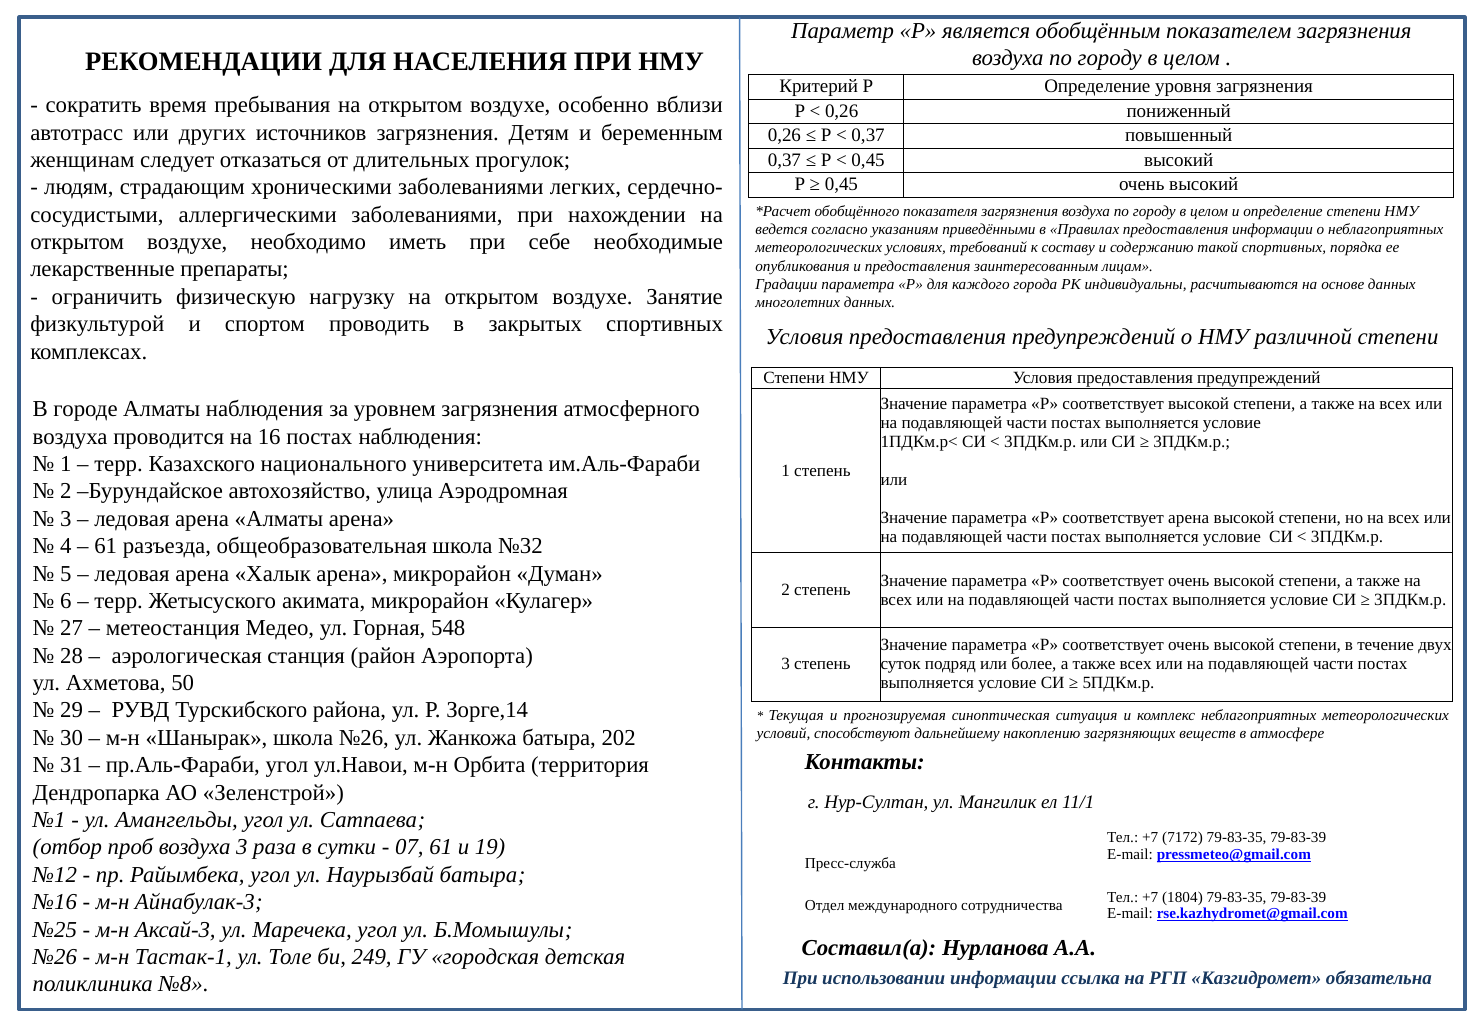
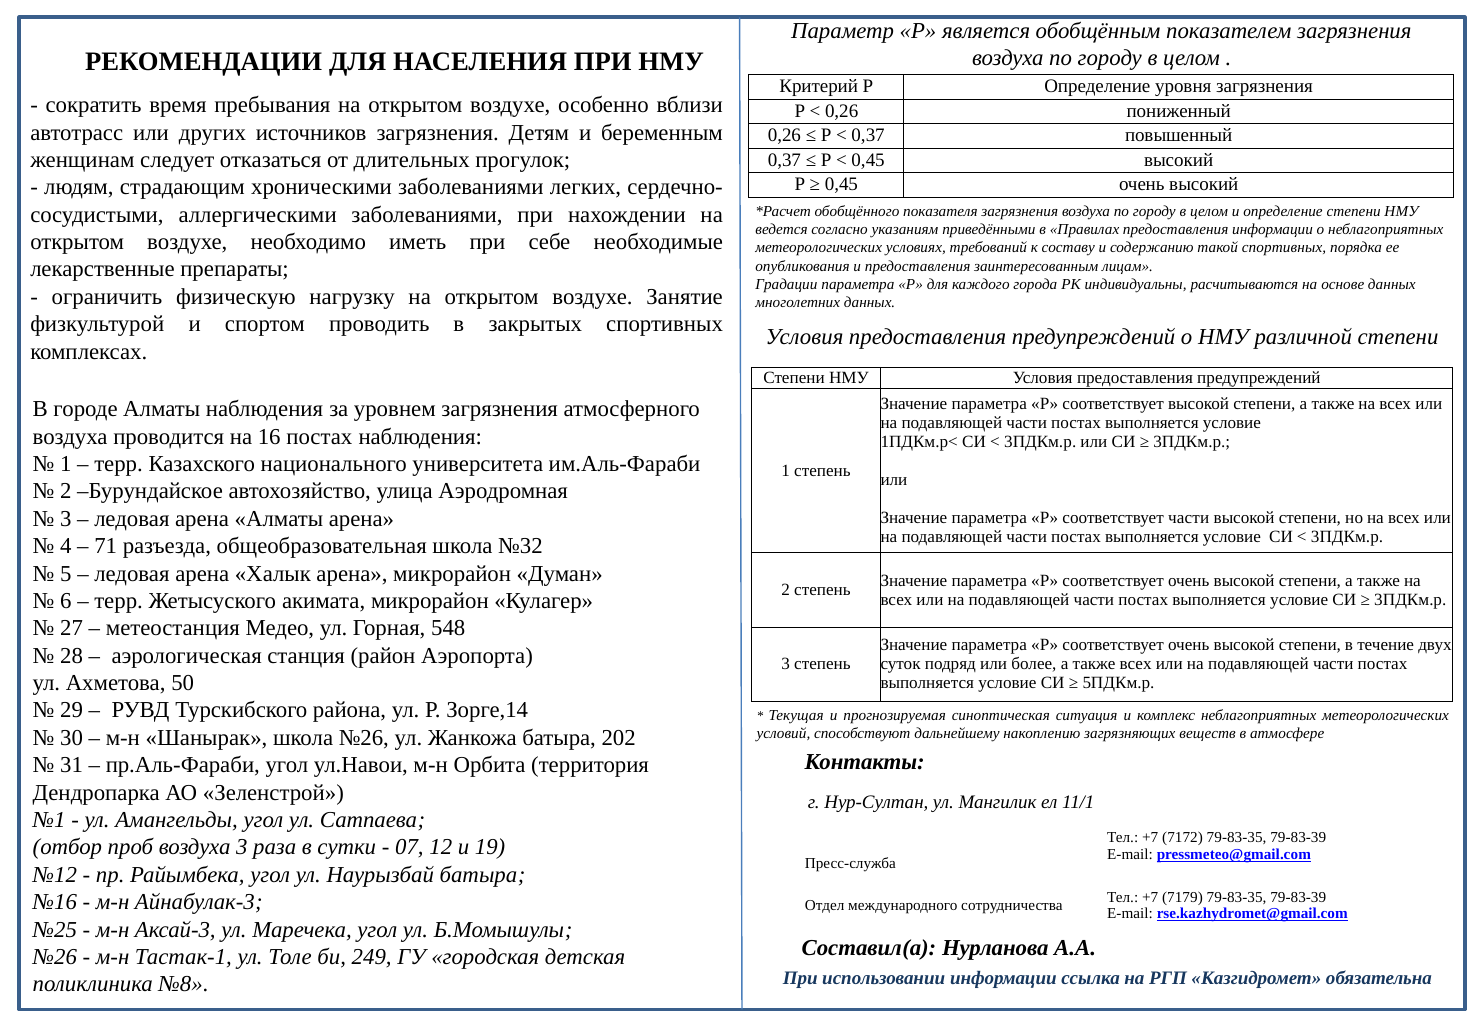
соответствует арена: арена -> части (1189, 518)
61: 61 -> 71 (106, 546)
07 61: 61 -> 12 (441, 848)
1804: 1804 -> 7179 (1182, 897)
